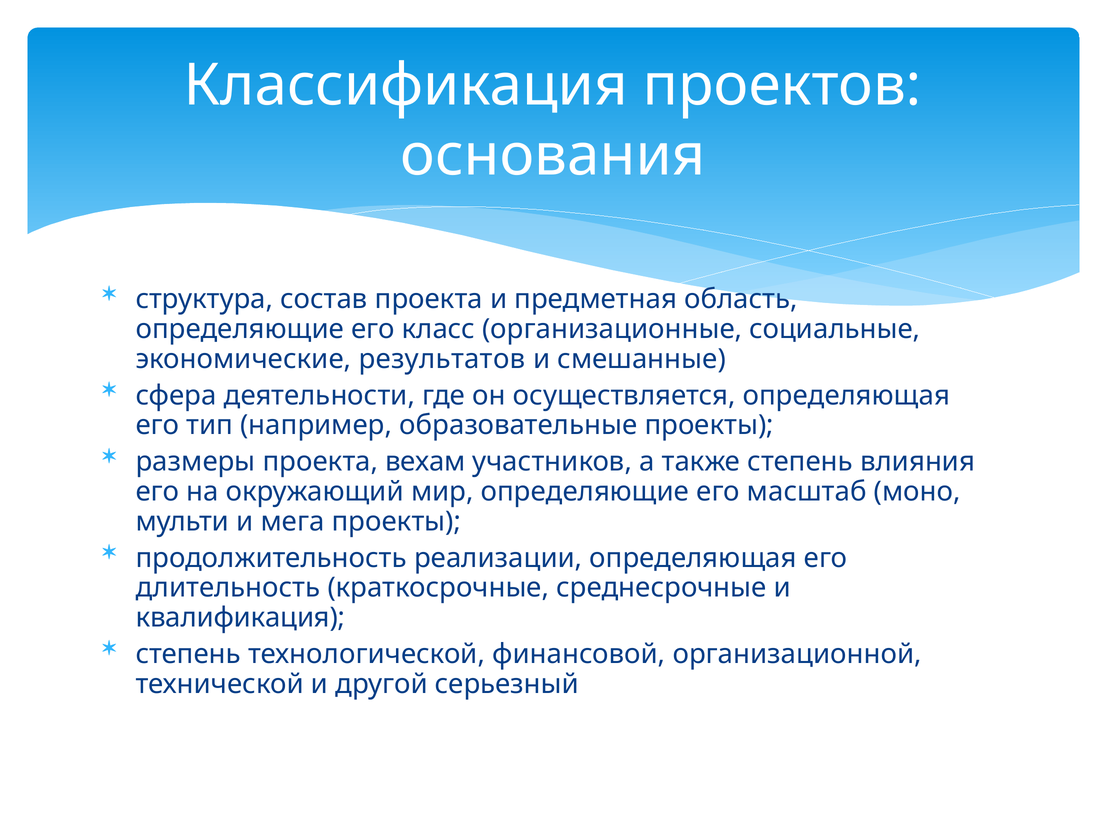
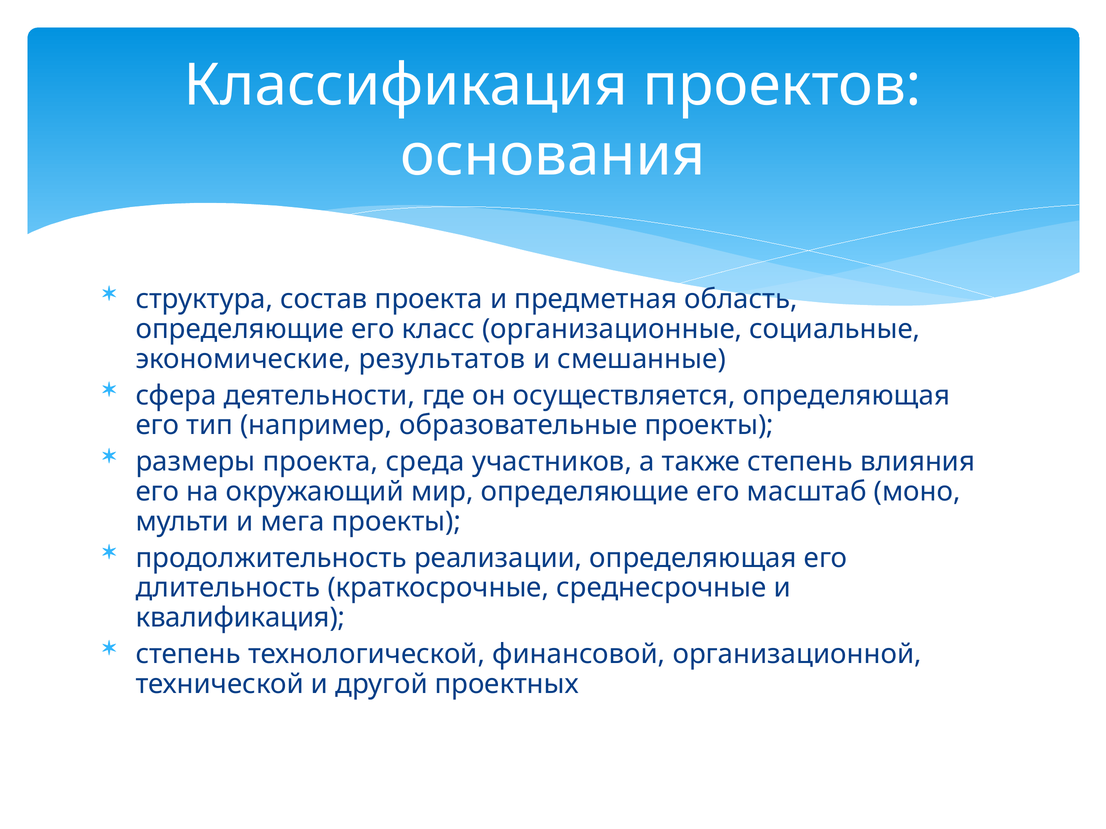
вехам: вехам -> среда (425, 462)
серьезный: серьезный -> проектных (507, 684)
